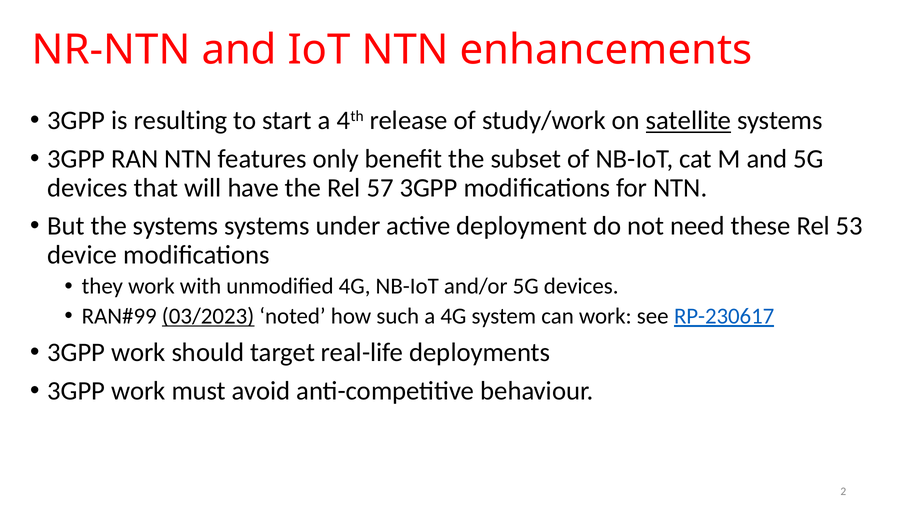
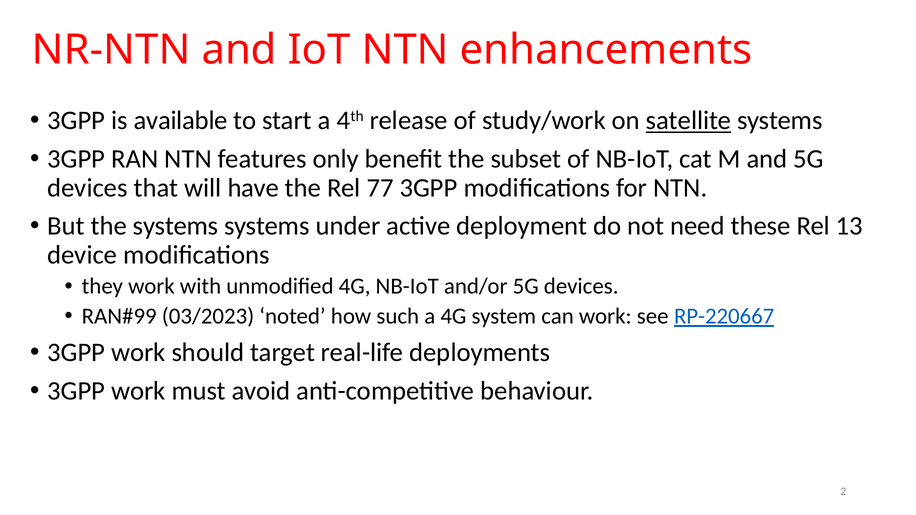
resulting: resulting -> available (181, 121)
57: 57 -> 77 (380, 188)
53: 53 -> 13 (849, 226)
03/2023 underline: present -> none (208, 316)
RP-230617: RP-230617 -> RP-220667 (724, 316)
